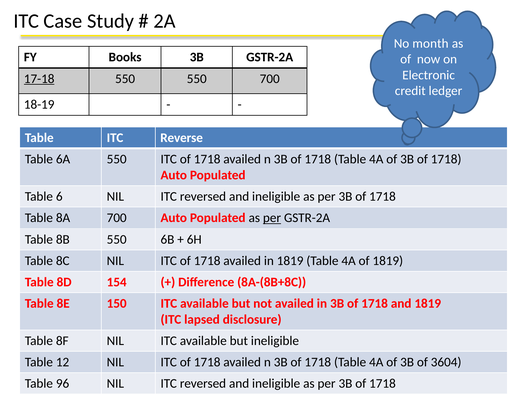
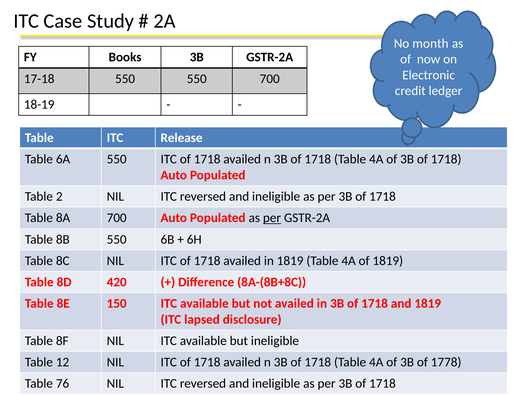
17-18 underline: present -> none (39, 79)
Reverse: Reverse -> Release (182, 138)
6: 6 -> 2 (59, 196)
154: 154 -> 420 (117, 282)
3604: 3604 -> 1778 (446, 362)
96: 96 -> 76 (63, 383)
